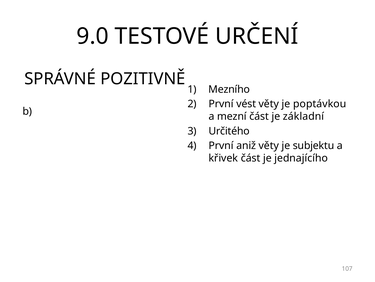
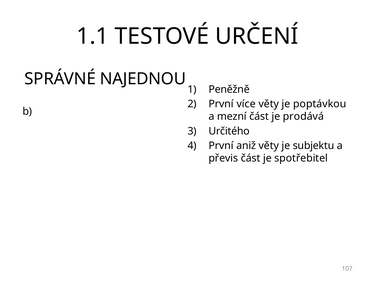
9.0: 9.0 -> 1.1 (93, 36)
POZITIVNĚ: POZITIVNĚ -> NAJEDNOU (143, 79)
Mezního: Mezního -> Peněžně (229, 89)
vést: vést -> více (246, 104)
základní: základní -> prodává (303, 116)
křivek: křivek -> převis (223, 158)
jednajícího: jednajícího -> spotřebitel (301, 158)
